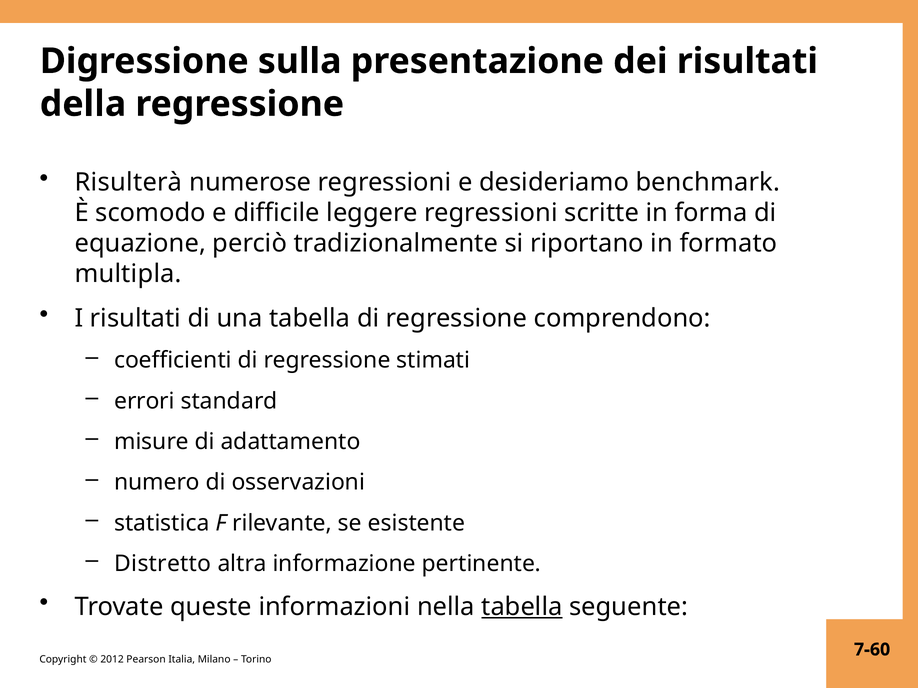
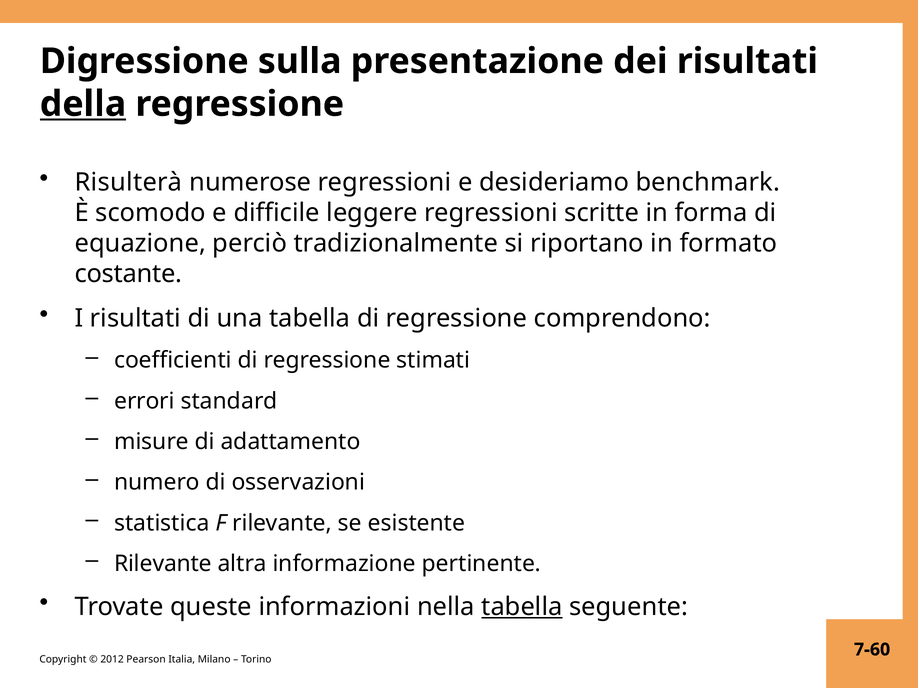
della underline: none -> present (83, 104)
multipla: multipla -> costante (128, 274)
Distretto: Distretto -> Rilevante (163, 564)
